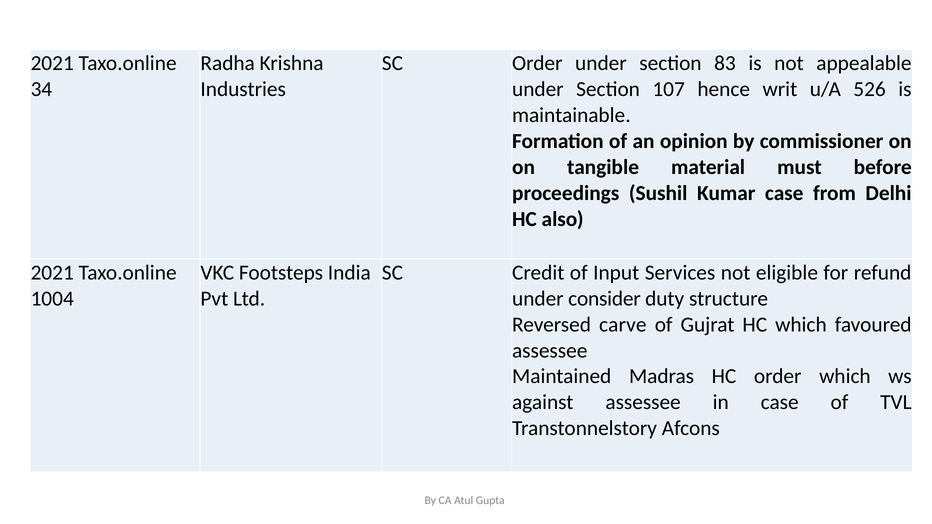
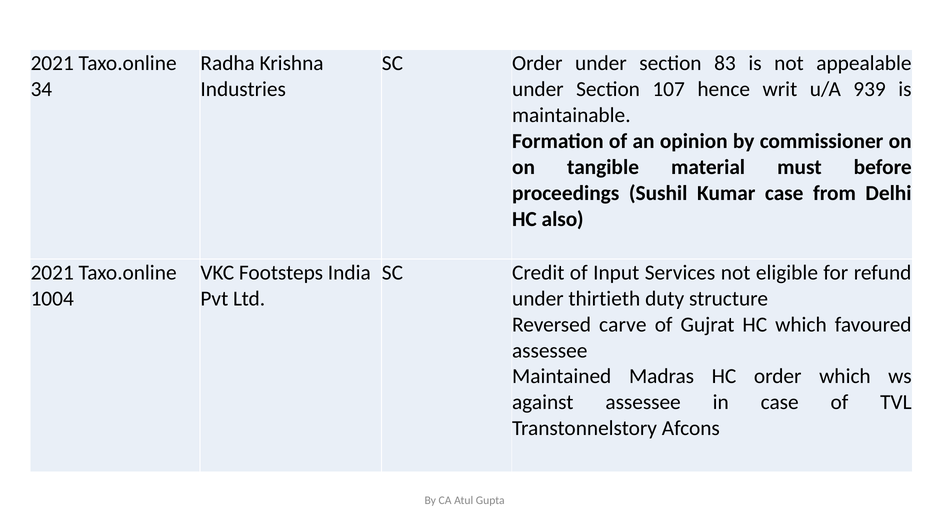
526: 526 -> 939 (870, 89)
consider: consider -> thirtieth (604, 299)
